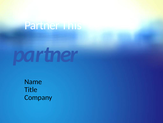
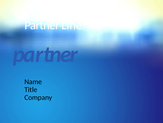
This: This -> Line (72, 25)
